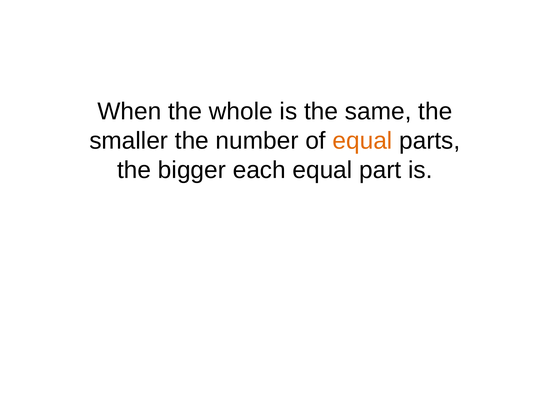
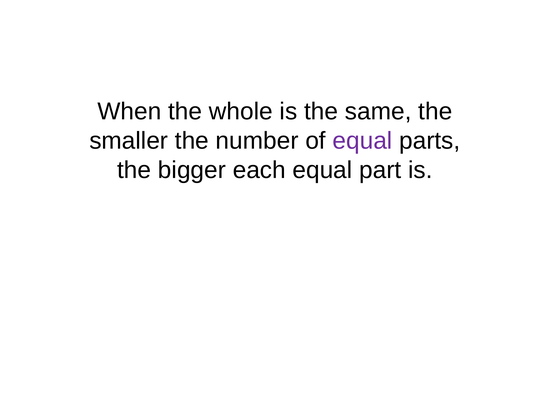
equal colour: orange -> purple (362, 141)
